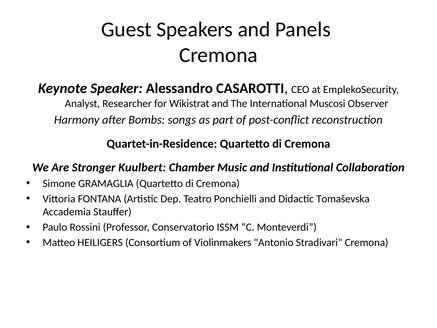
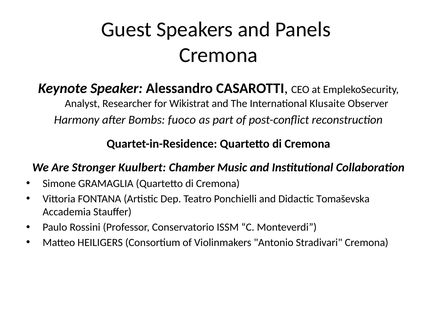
Muscosi: Muscosi -> Klusaite (327, 103)
songs: songs -> fuoco (182, 120)
